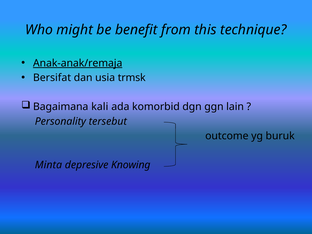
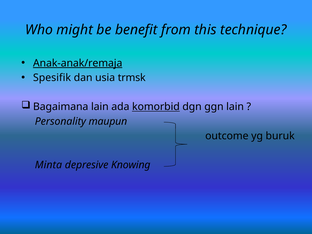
Bersifat: Bersifat -> Spesifik (52, 78)
Bagaimana kali: kali -> lain (100, 107)
komorbid underline: none -> present (156, 107)
tersebut: tersebut -> maupun (108, 121)
